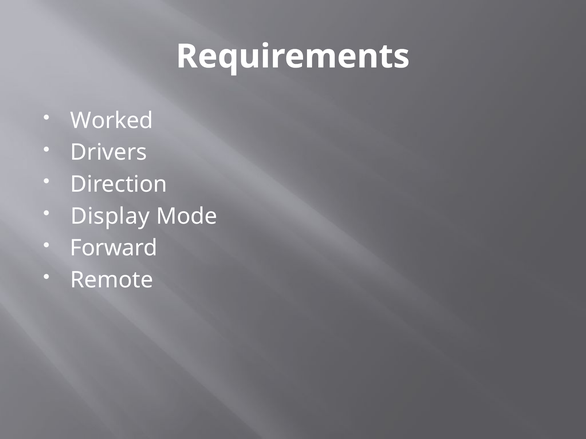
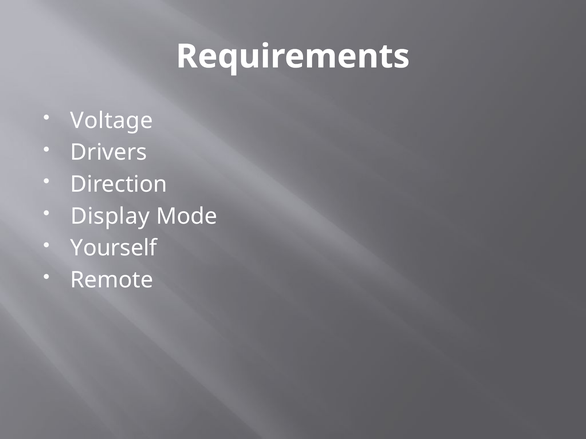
Worked: Worked -> Voltage (112, 121)
Forward: Forward -> Yourself (114, 248)
